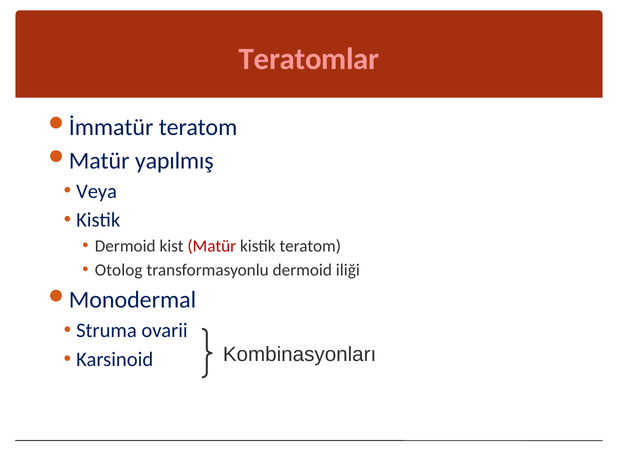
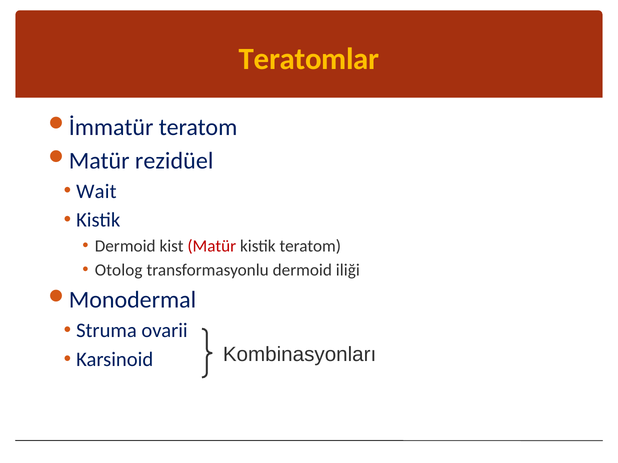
Teratomlar colour: pink -> yellow (309, 59)
yapılmış: yapılmış -> rezidüel (174, 161)
Veya: Veya -> Wait (96, 192)
